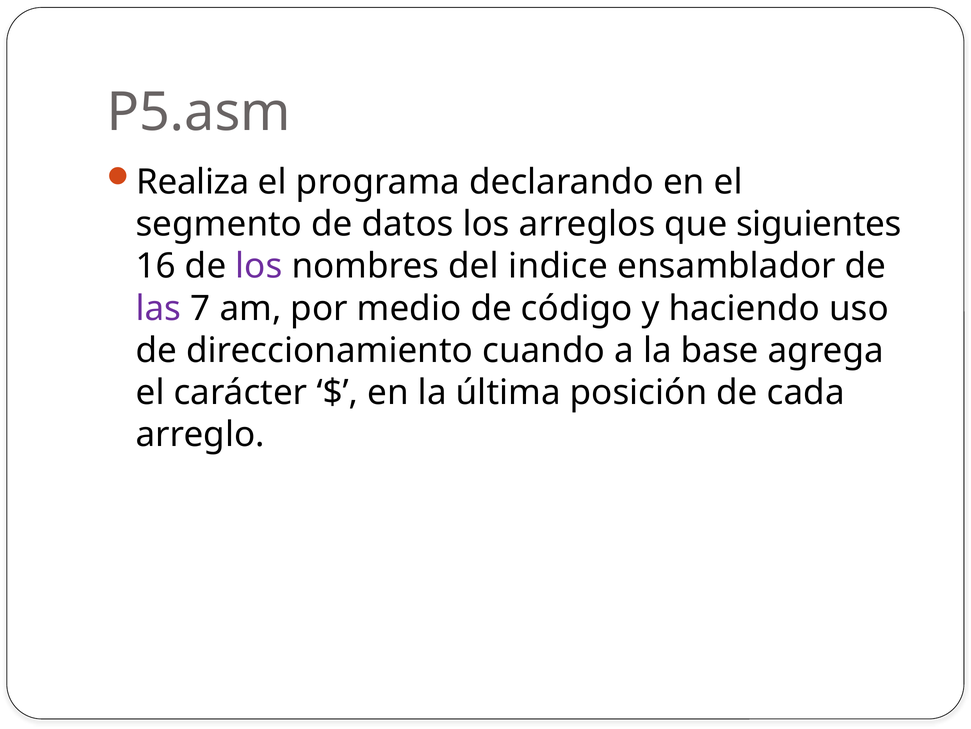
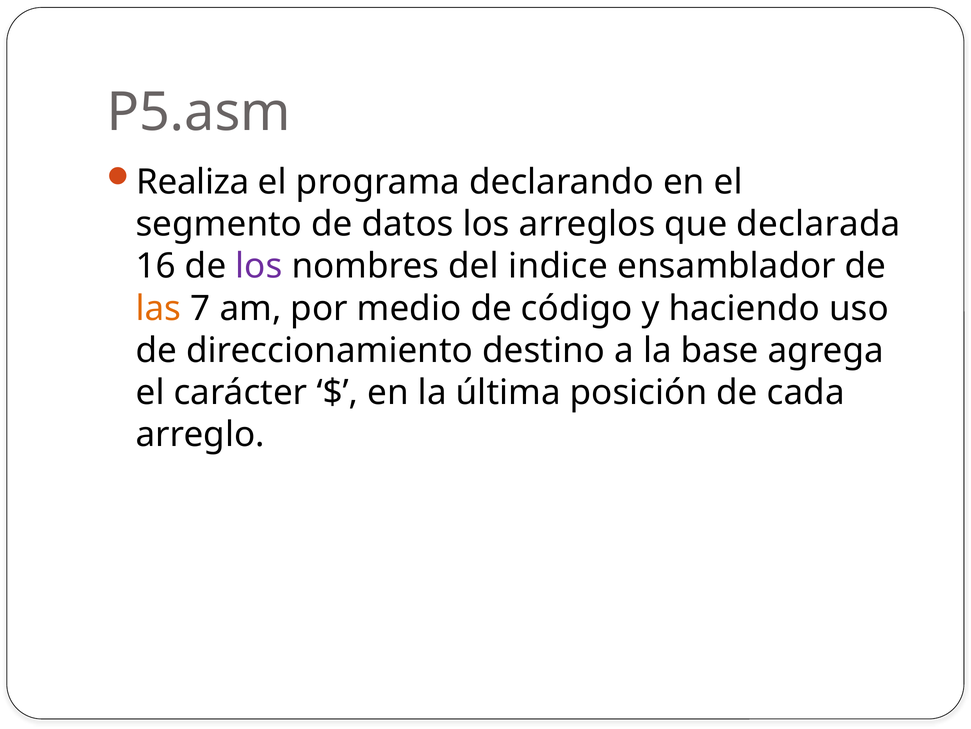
siguientes: siguientes -> declarada (819, 224)
las colour: purple -> orange (159, 308)
cuando: cuando -> destino (544, 350)
